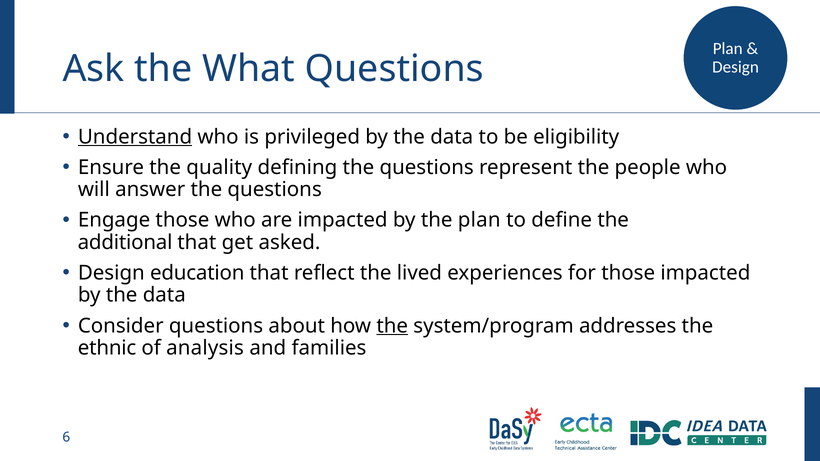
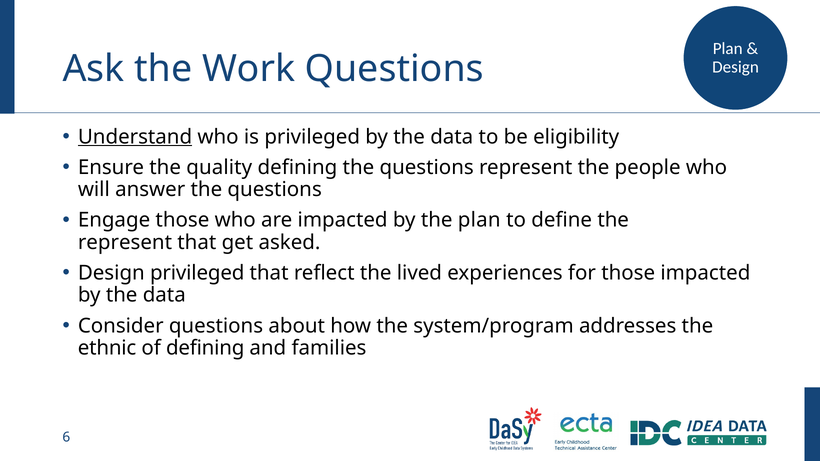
What: What -> Work (249, 69)
additional: additional -> represent (125, 242)
Design education: education -> privileged (197, 273)
the underline: present -> none (392, 326)
of analysis: analysis -> defining (205, 348)
